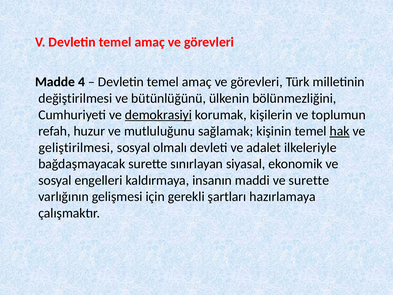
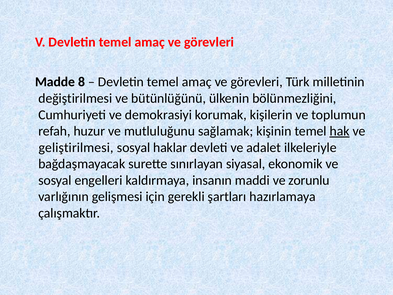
4: 4 -> 8 (82, 82)
demokrasiyi underline: present -> none (158, 115)
olmalı: olmalı -> haklar (170, 147)
ve surette: surette -> zorunlu (309, 180)
